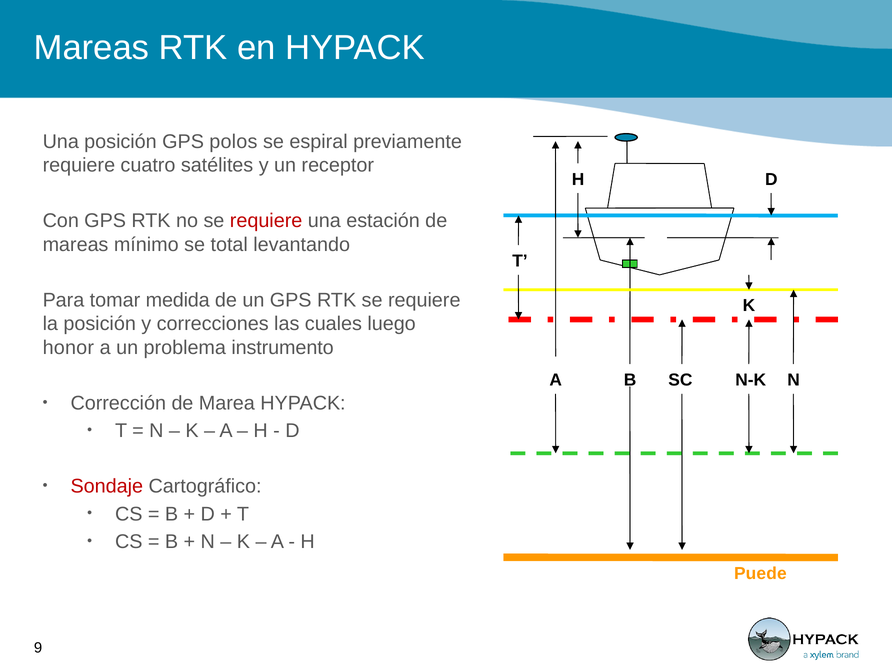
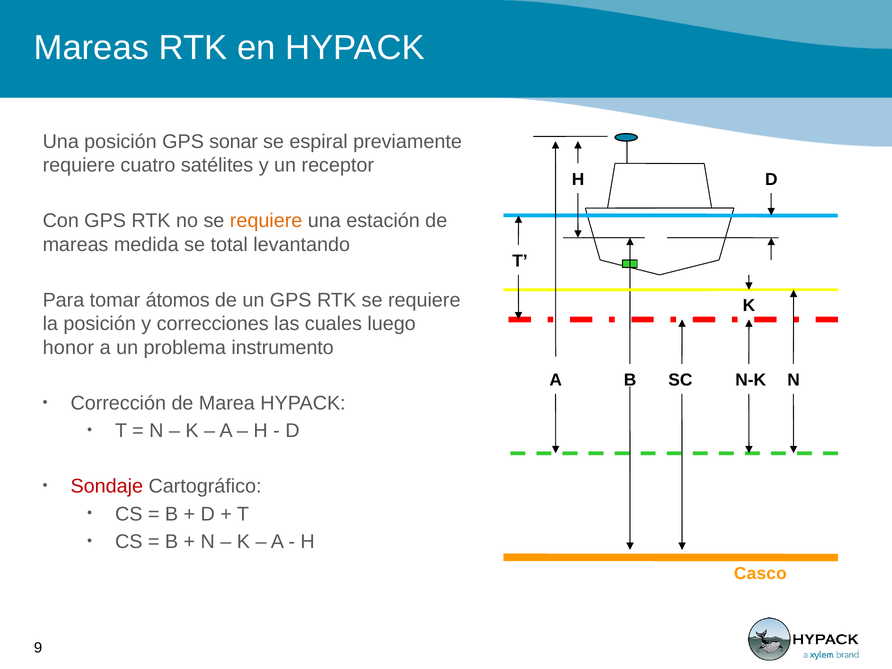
polos: polos -> sonar (234, 142)
requiere colour: red -> orange (266, 221)
mínimo: mínimo -> medida (146, 245)
medida: medida -> átomos (178, 300)
Puede: Puede -> Casco (760, 574)
